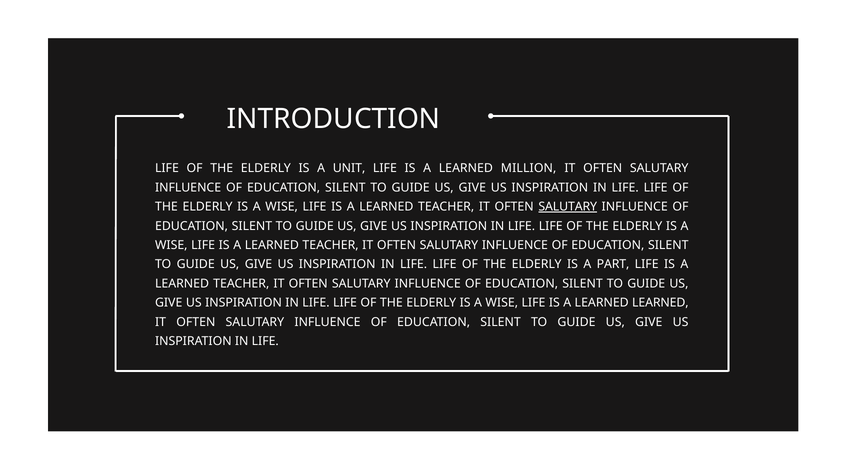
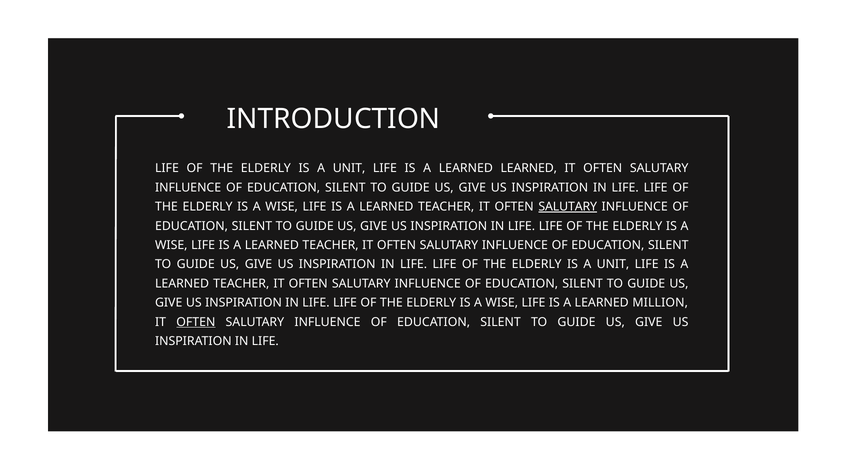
LEARNED MILLION: MILLION -> LEARNED (529, 168)
PART: PART -> UNIT (613, 264)
LEARNED LEARNED: LEARNED -> MILLION (660, 303)
OFTEN underline: none -> present (196, 322)
